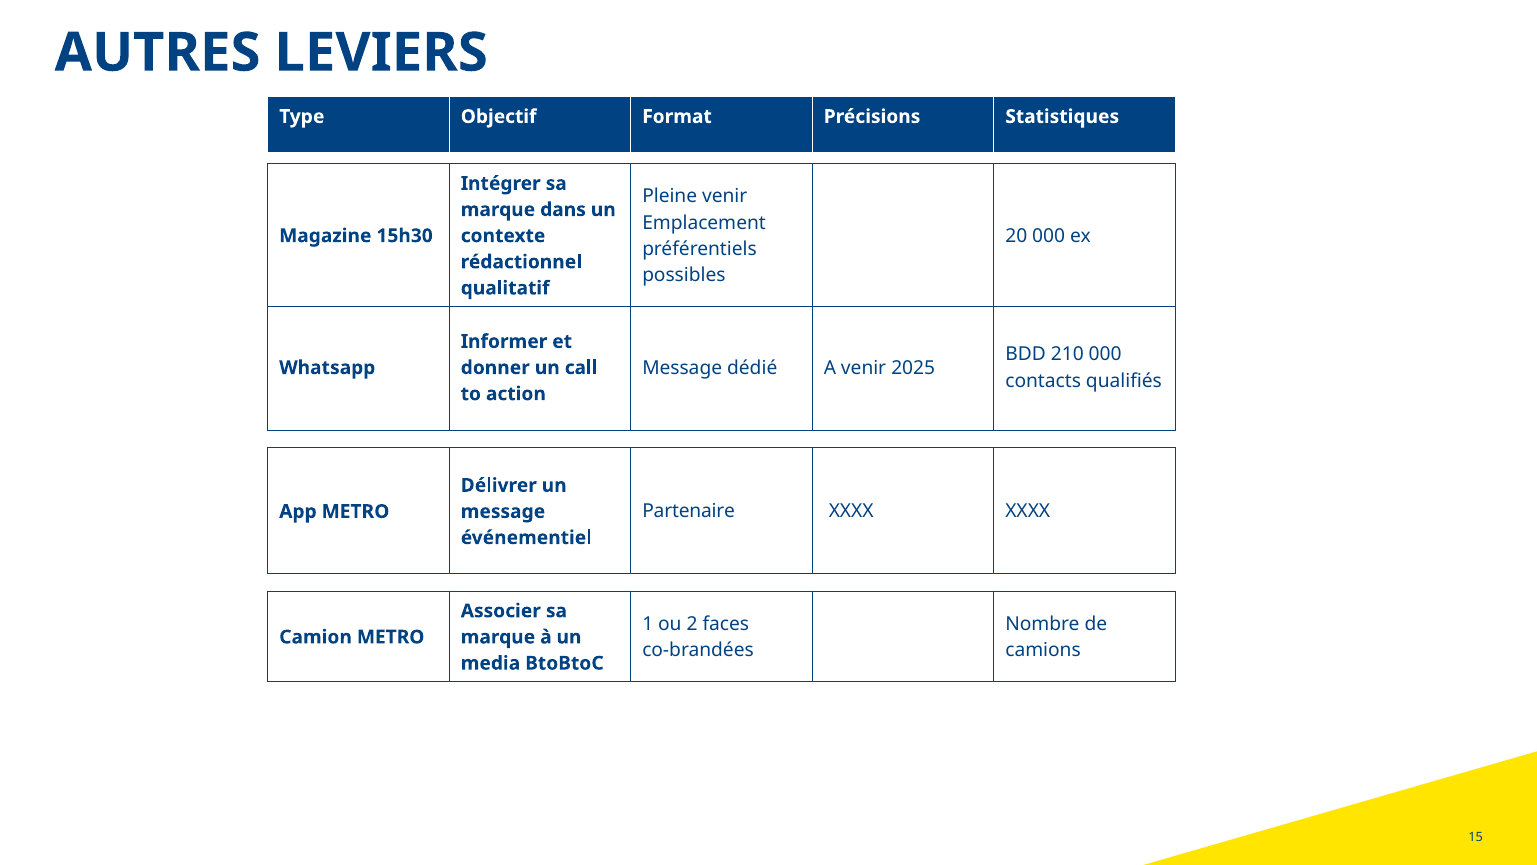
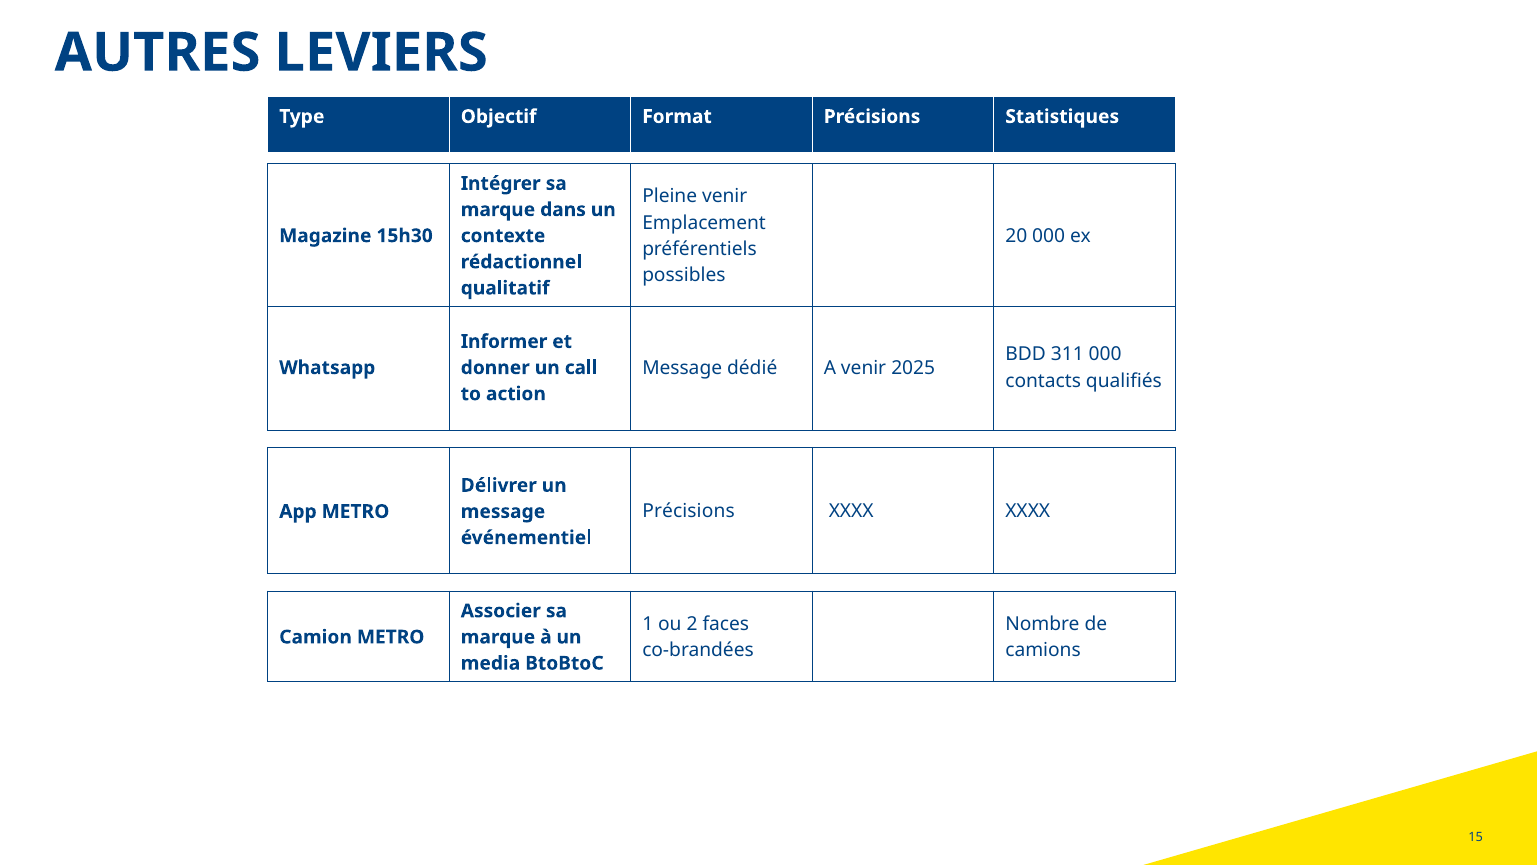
210: 210 -> 311 (1067, 354)
Partenaire: Partenaire -> Précisions (689, 511)
